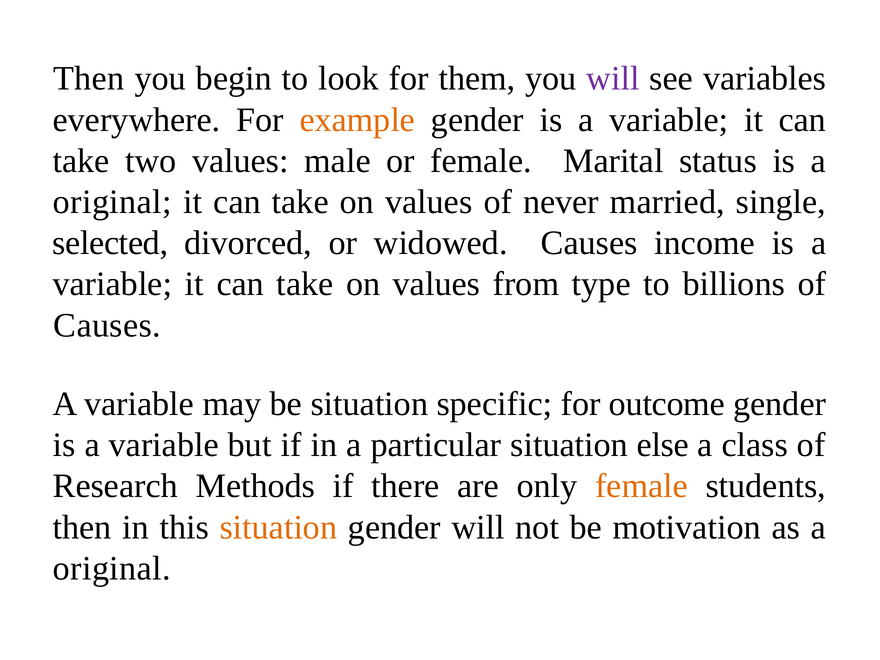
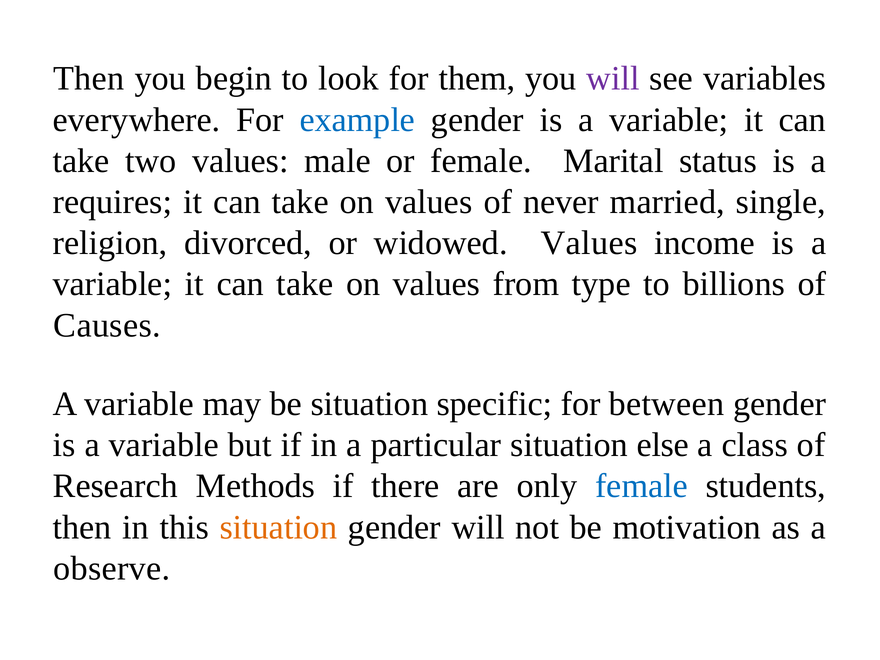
example colour: orange -> blue (357, 120)
original: original -> requires (112, 202)
selected: selected -> religion (110, 243)
widowed Causes: Causes -> Values (589, 243)
outcome: outcome -> between (667, 404)
female colour: orange -> blue (641, 486)
original: original -> observe (112, 568)
